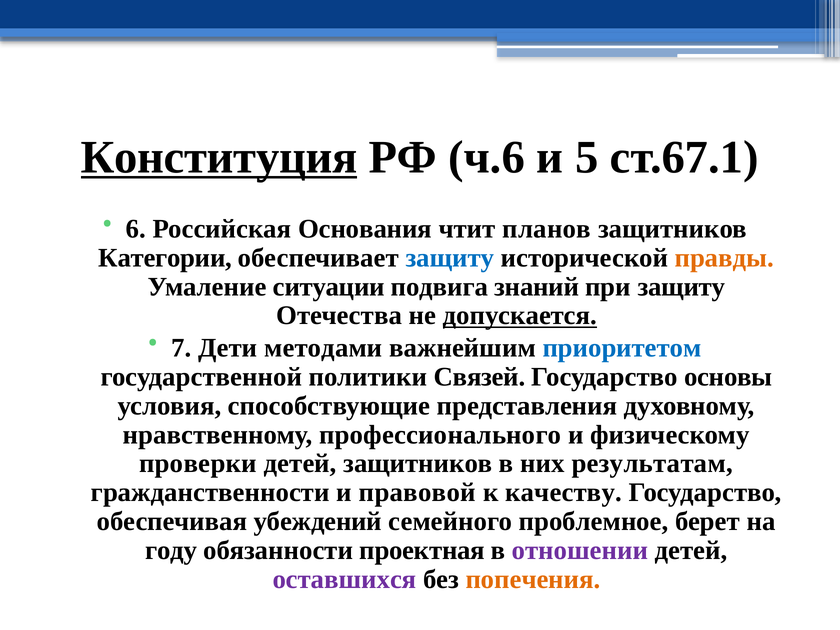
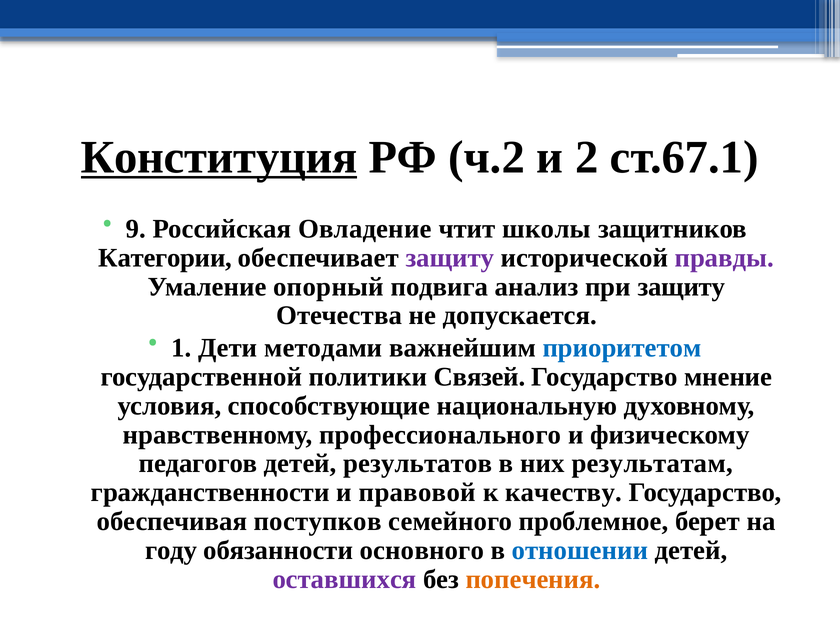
ч.6: ч.6 -> ч.2 (487, 157)
5: 5 -> 2 (587, 157)
6: 6 -> 9 (136, 229)
Основания: Основания -> Овладение (365, 229)
планов: планов -> школы (547, 229)
защиту colour: blue -> purple (450, 258)
правды colour: orange -> purple (724, 258)
ситуации: ситуации -> опорный (329, 287)
знаний: знаний -> анализ (537, 287)
допускается underline: present -> none (520, 316)
7: 7 -> 1 (181, 348)
основы: основы -> мнение (728, 377)
представления: представления -> национальную (527, 406)
проверки: проверки -> педагогов (198, 464)
детей защитников: защитников -> результатов (418, 464)
убеждений: убеждений -> поступков (318, 522)
проектная: проектная -> основного (422, 551)
отношении colour: purple -> blue (580, 551)
